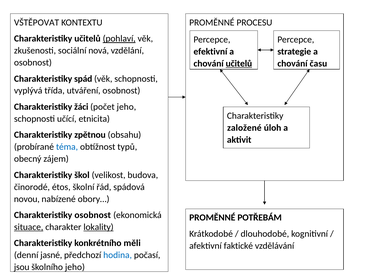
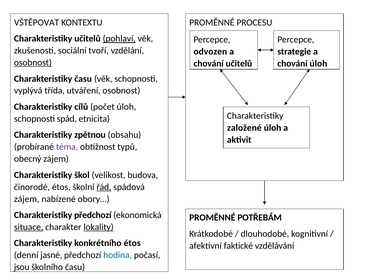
nová: nová -> tvoří (99, 51)
efektivní: efektivní -> odvozen (210, 52)
osobnost underline: none -> present (33, 63)
učitelů underline: present -> none (239, 64)
chování času: času -> úloh (318, 64)
Charakteristiky spád: spád -> času (83, 79)
žáci: žáci -> cílů (81, 107)
počet jeho: jeho -> úloh (126, 107)
učící: učící -> spád (67, 119)
téma colour: blue -> purple (67, 147)
řád underline: none -> present (104, 187)
novou: novou -> zájem (27, 199)
Charakteristiky osobnost: osobnost -> předchozí (93, 215)
konkrétního měli: měli -> étos (132, 244)
školního jeho: jeho -> času (75, 268)
